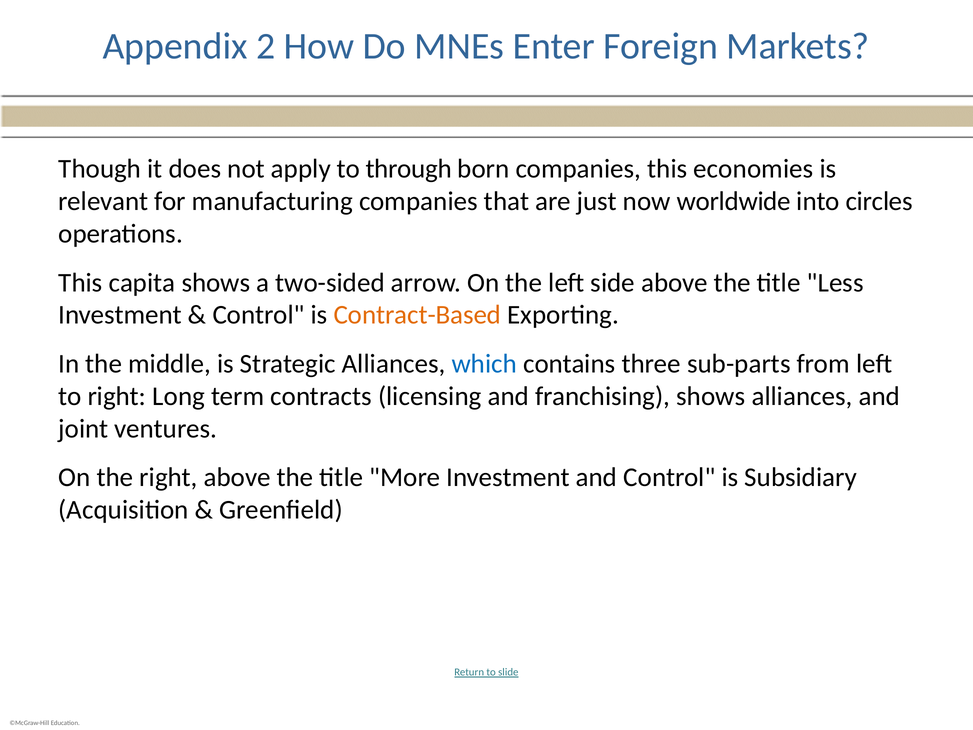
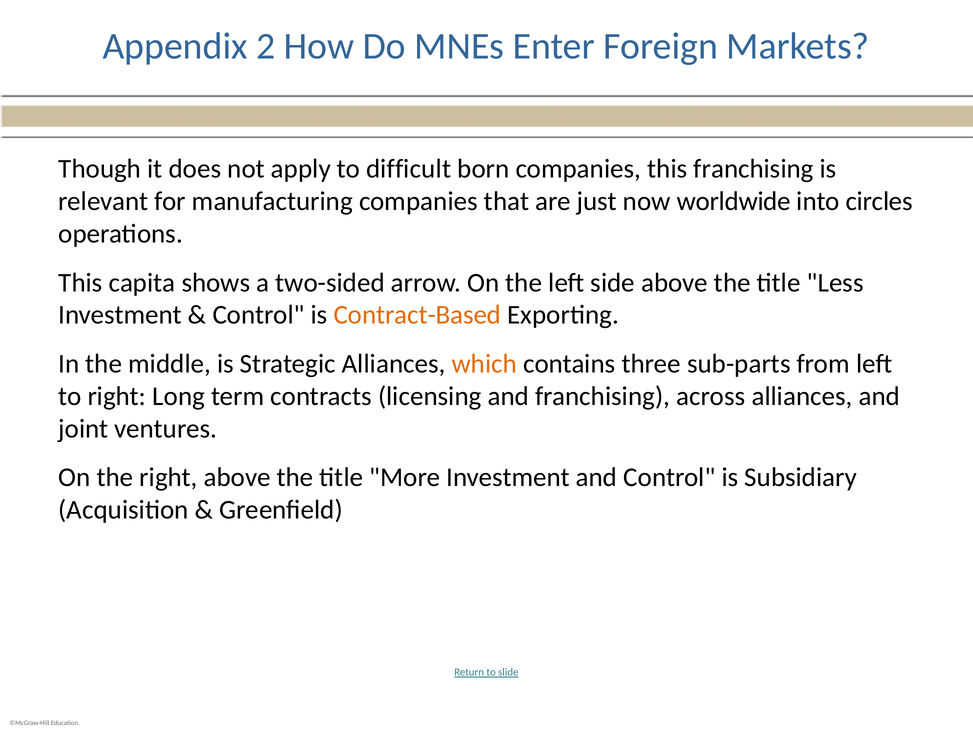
through: through -> difficult (409, 169)
this economies: economies -> franchising (754, 169)
which colour: blue -> orange (484, 364)
franchising shows: shows -> across (711, 396)
